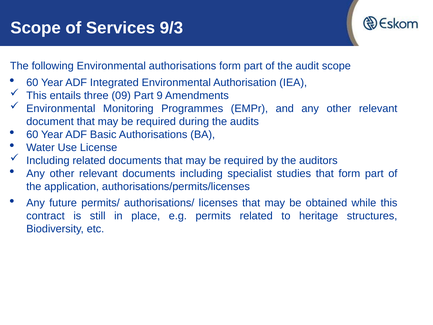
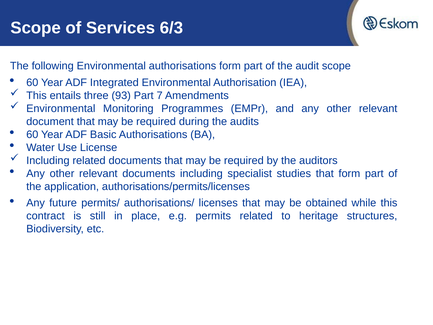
9/3: 9/3 -> 6/3 (171, 28)
09: 09 -> 93 (121, 95)
9: 9 -> 7 (160, 95)
